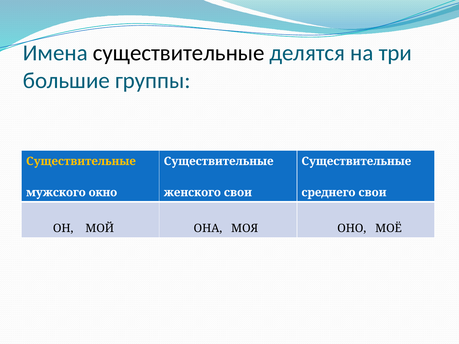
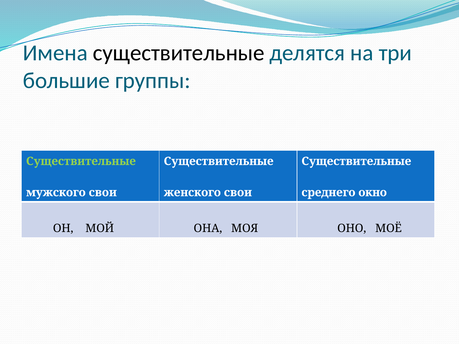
Существительные colour: yellow -> light green (81, 161)
мужского окно: окно -> свои (103, 193)
среднего свои: свои -> окно (373, 193)
